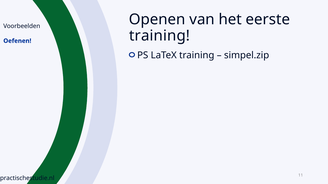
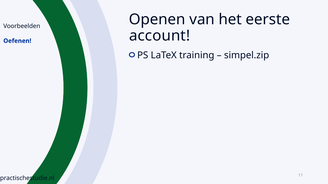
training: training -> account (160, 36)
